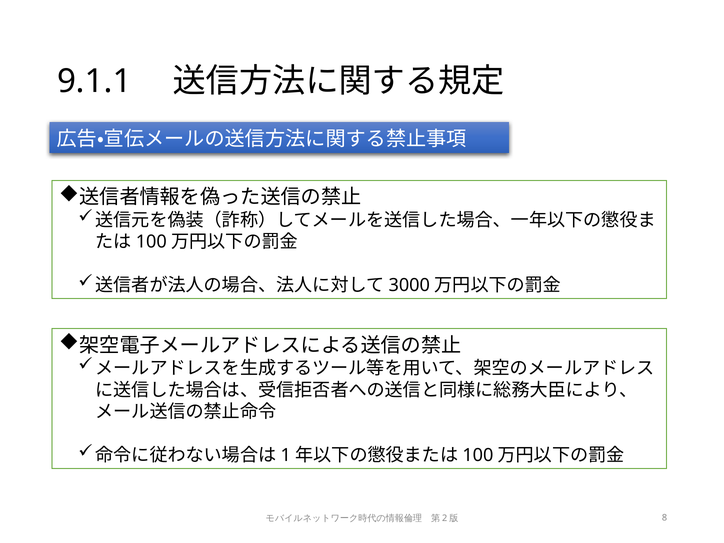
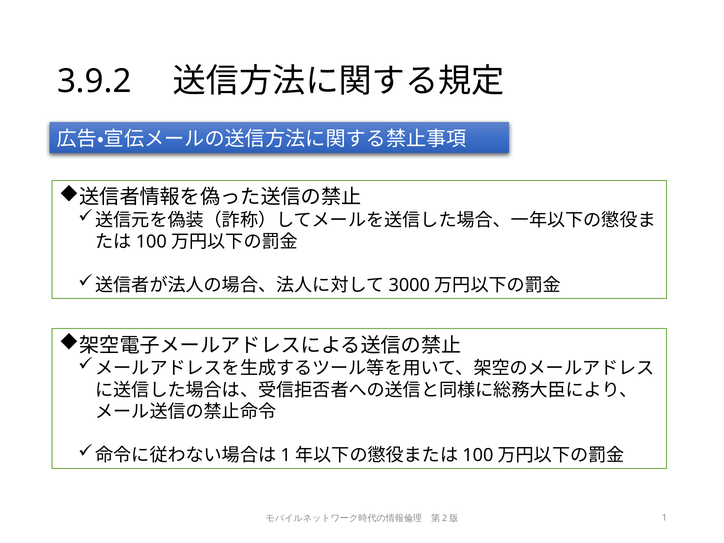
9.1.1: 9.1.1 -> 3.9.2 (94, 81)
8: 8 -> 1 (665, 518)
